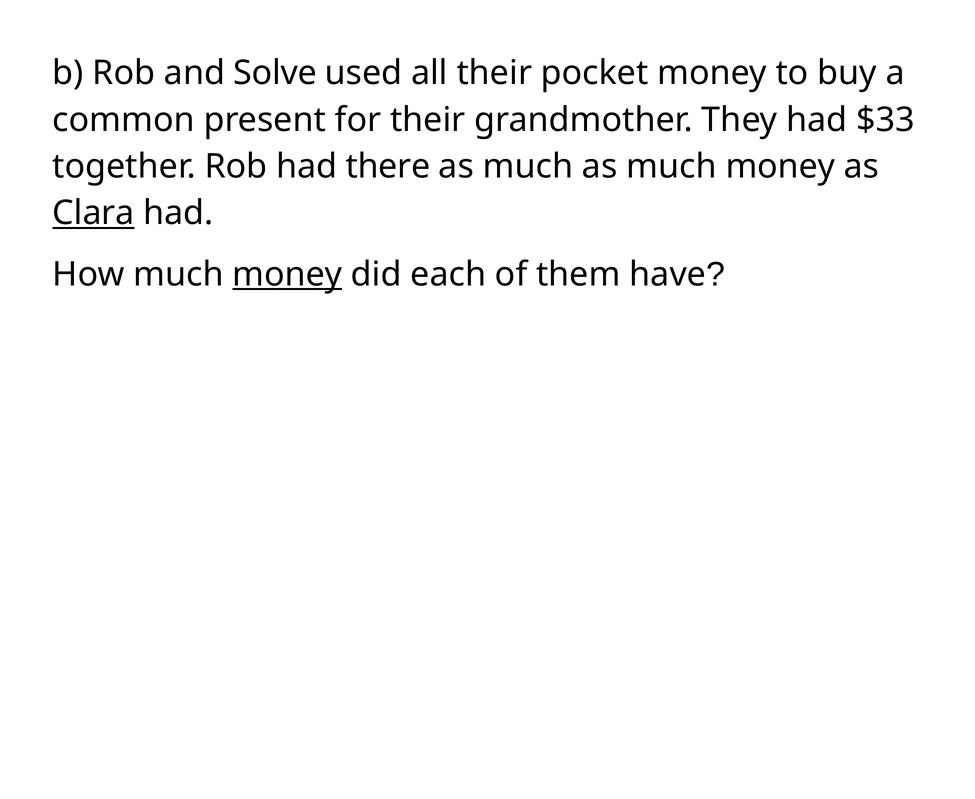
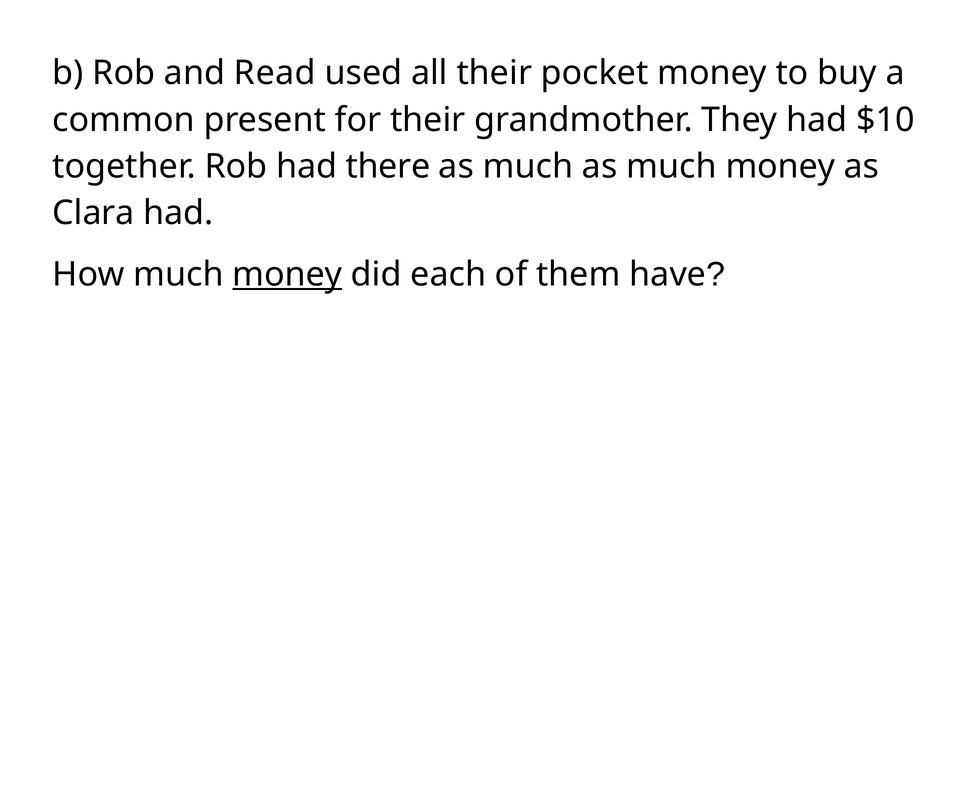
Solve: Solve -> Read (275, 73)
$33: $33 -> $10 (885, 120)
Clara underline: present -> none (94, 213)
